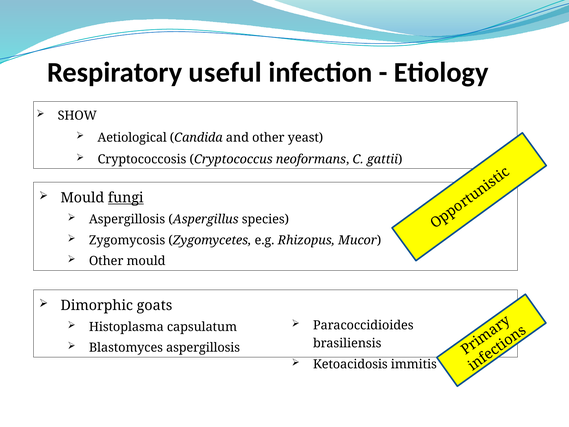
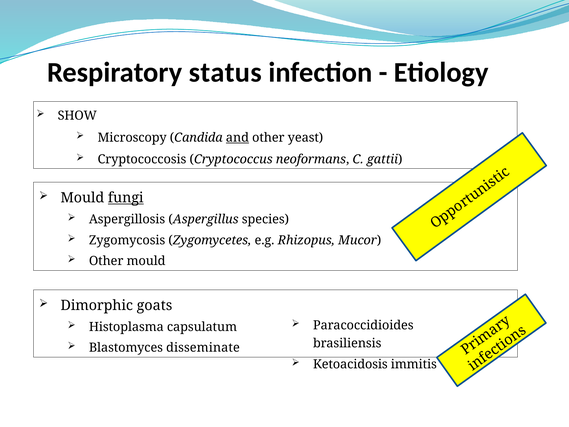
useful: useful -> status (225, 72)
Aetiological: Aetiological -> Microscopy (132, 137)
and underline: none -> present (237, 137)
Blastomyces aspergillosis: aspergillosis -> disseminate (203, 348)
